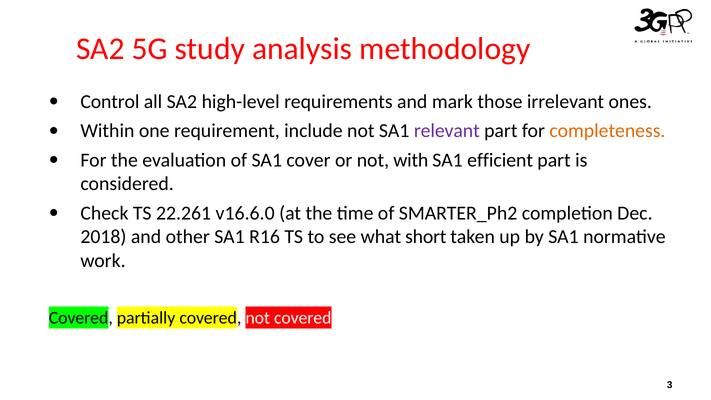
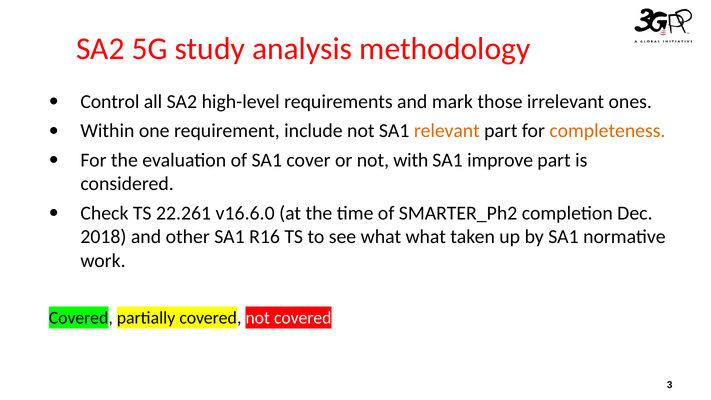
relevant colour: purple -> orange (447, 131)
efficient: efficient -> improve (500, 160)
what short: short -> what (426, 237)
